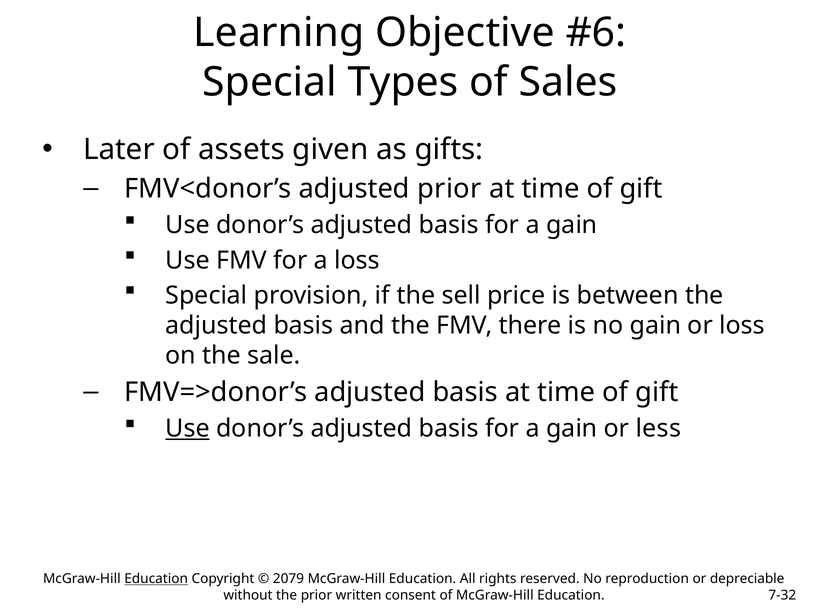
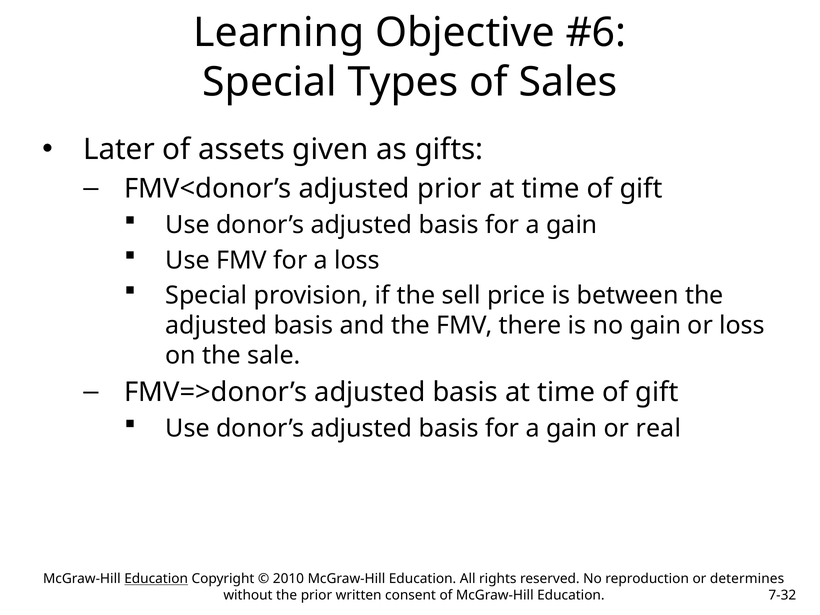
Use underline: present -> none (188, 429)
less: less -> real (658, 429)
2079: 2079 -> 2010 (288, 579)
depreciable: depreciable -> determines (747, 579)
